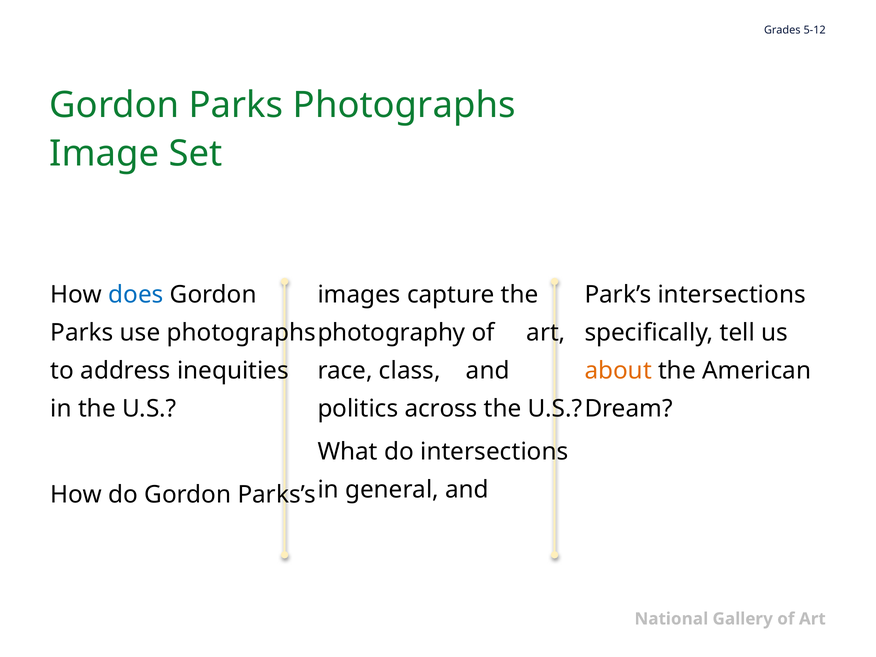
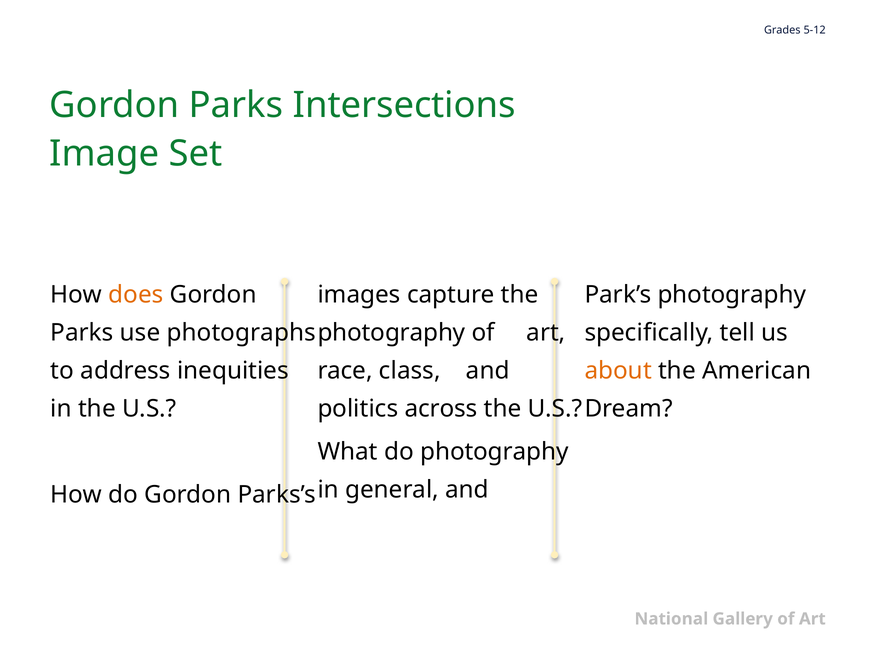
Parks Photographs: Photographs -> Intersections (404, 105)
does colour: blue -> orange (136, 295)
Park’s intersections: intersections -> photography (732, 295)
do intersections: intersections -> photography (494, 452)
